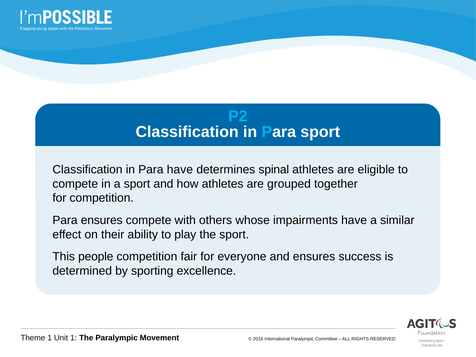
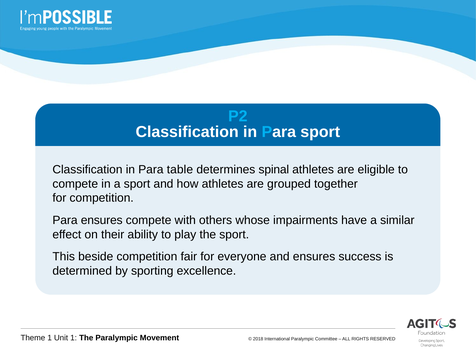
Para have: have -> table (180, 169)
people: people -> beside (96, 257)
